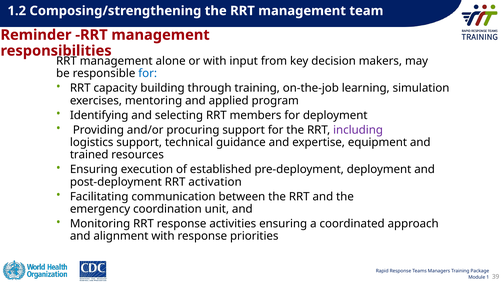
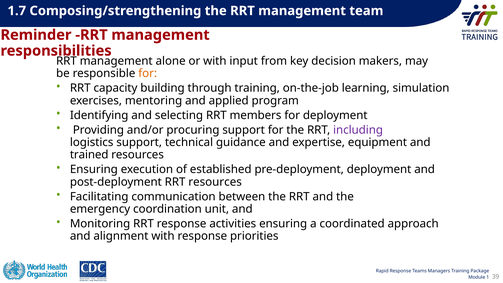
1.2: 1.2 -> 1.7 (17, 11)
for colour: blue -> orange (148, 74)
RRT activation: activation -> resources (215, 182)
